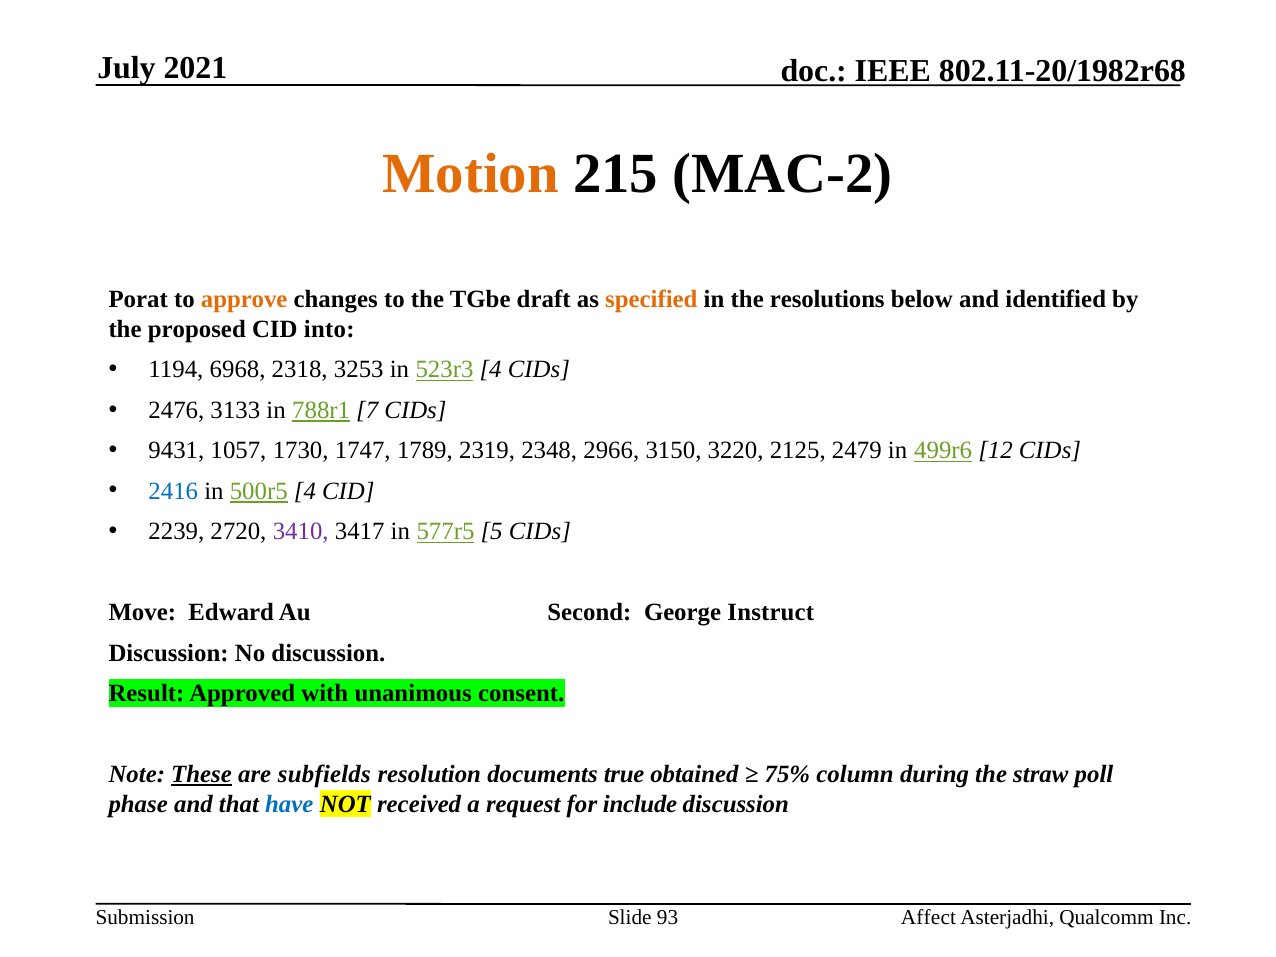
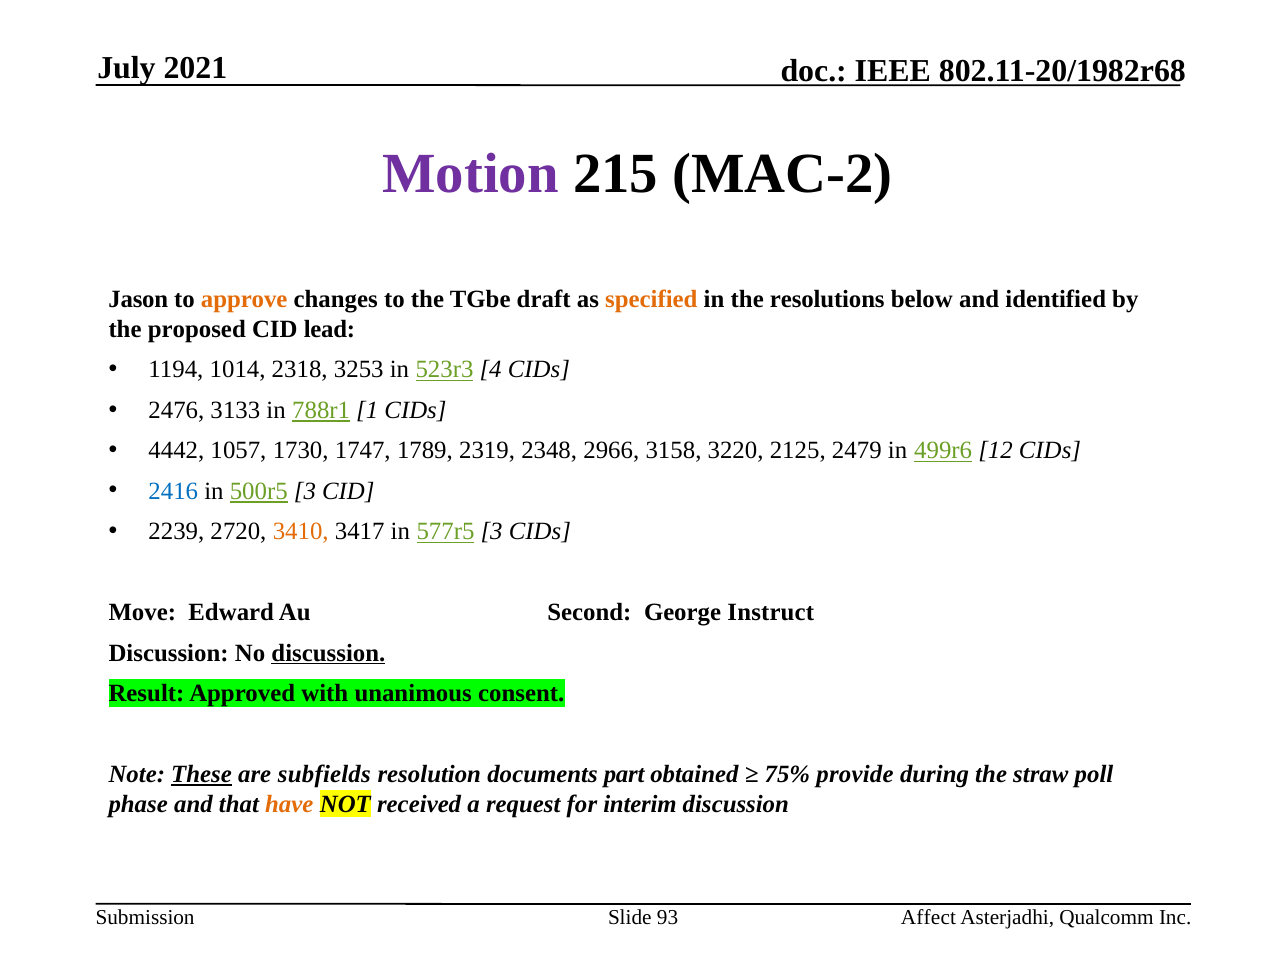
Motion colour: orange -> purple (471, 174)
Porat: Porat -> Jason (138, 300)
into: into -> lead (329, 329)
6968: 6968 -> 1014 (238, 370)
7: 7 -> 1 (367, 410)
9431: 9431 -> 4442 (176, 451)
3150: 3150 -> 3158 (674, 451)
500r5 4: 4 -> 3 (305, 491)
3410 colour: purple -> orange (301, 531)
577r5 5: 5 -> 3 (492, 531)
discussion underline: none -> present (328, 653)
true: true -> part (624, 774)
column: column -> provide (855, 774)
have colour: blue -> orange (289, 804)
include: include -> interim (640, 804)
